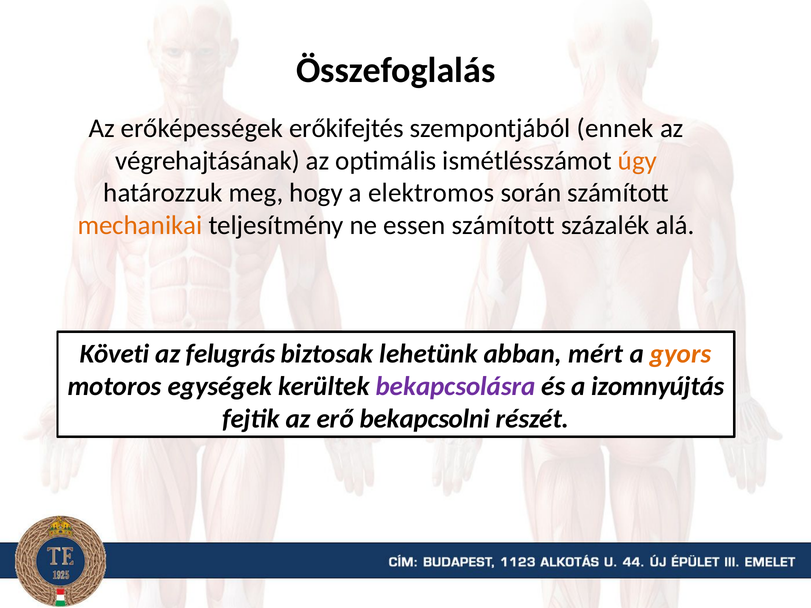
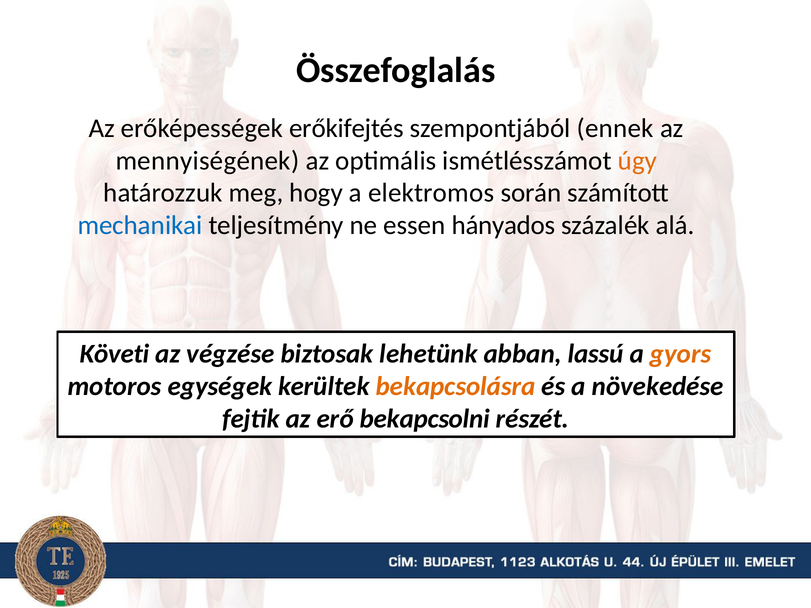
végrehajtásának: végrehajtásának -> mennyiségének (207, 161)
mechanikai colour: orange -> blue (140, 226)
essen számított: számított -> hányados (503, 226)
felugrás: felugrás -> végzése (230, 354)
mért: mért -> lassú (596, 354)
bekapcsolásra colour: purple -> orange (456, 386)
izomnyújtás: izomnyújtás -> növekedése (658, 386)
